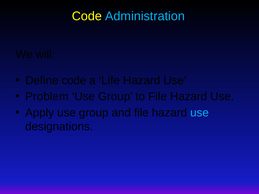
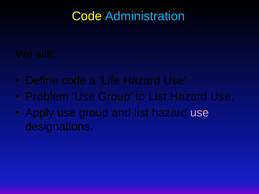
to File: File -> List (158, 97)
and file: file -> list (141, 113)
use colour: light blue -> pink (200, 113)
